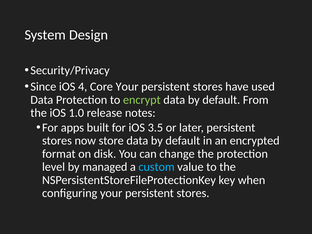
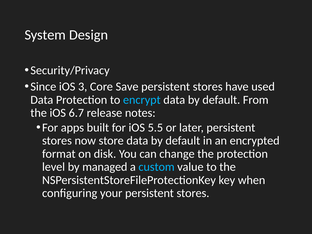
4: 4 -> 3 (83, 87)
Core Your: Your -> Save (127, 87)
encrypt colour: light green -> light blue (142, 100)
1.0: 1.0 -> 6.7 (76, 113)
3.5: 3.5 -> 5.5 (155, 128)
